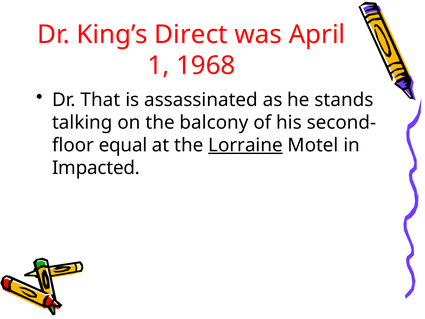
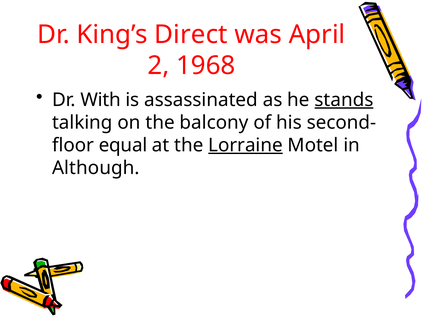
1: 1 -> 2 (158, 66)
That: That -> With (101, 100)
stands underline: none -> present (344, 100)
Impacted: Impacted -> Although (96, 168)
